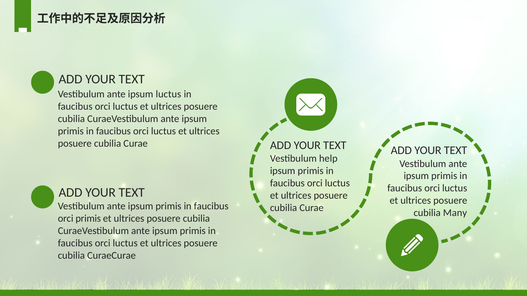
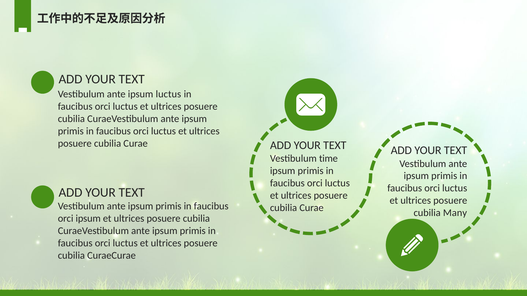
help: help -> time (328, 159)
orci primis: primis -> ipsum (88, 219)
